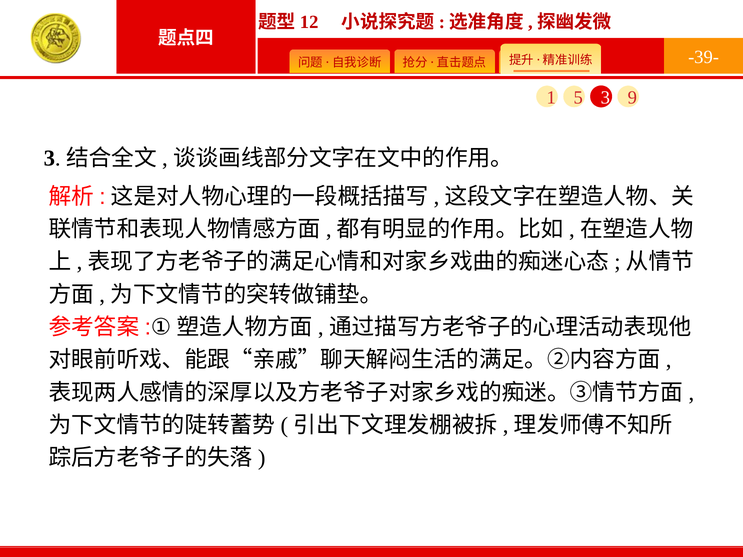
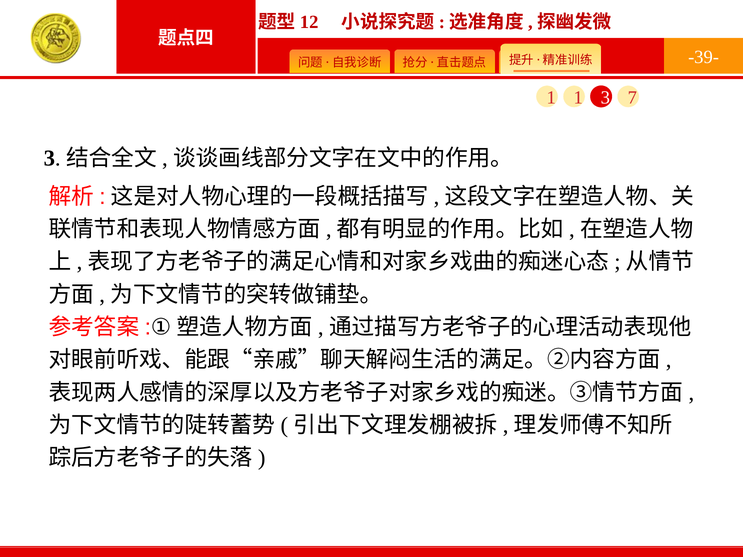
1 5: 5 -> 1 (578, 98)
9: 9 -> 7 (632, 98)
